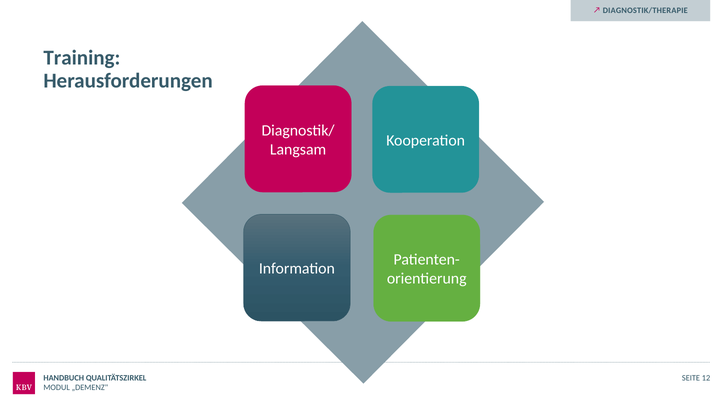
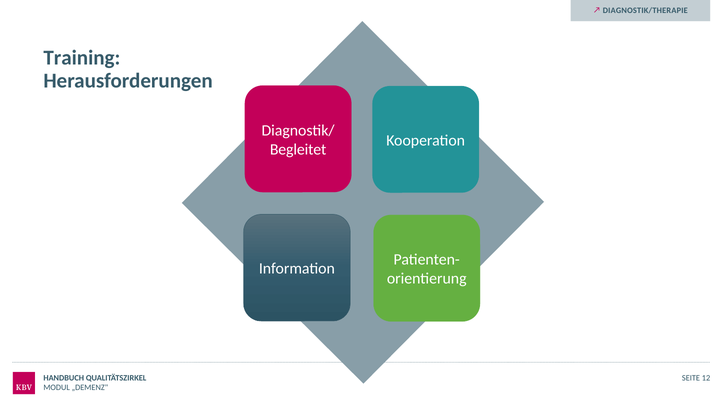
Langsam: Langsam -> Begleitet (298, 149)
